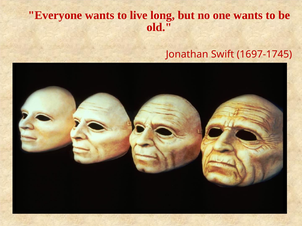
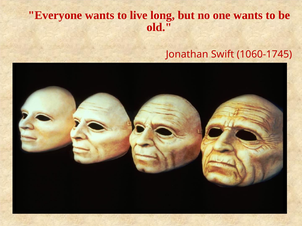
1697-1745: 1697-1745 -> 1060-1745 (264, 54)
